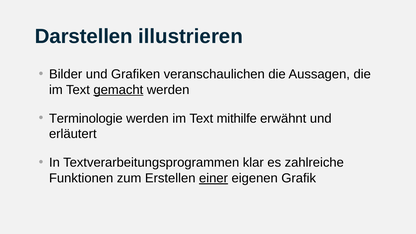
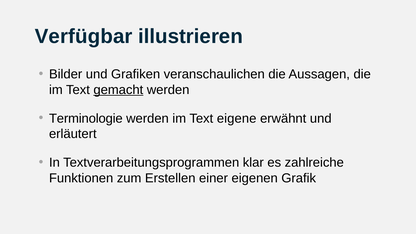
Darstellen: Darstellen -> Verfügbar (84, 36)
mithilfe: mithilfe -> eigene (237, 118)
einer underline: present -> none (214, 178)
